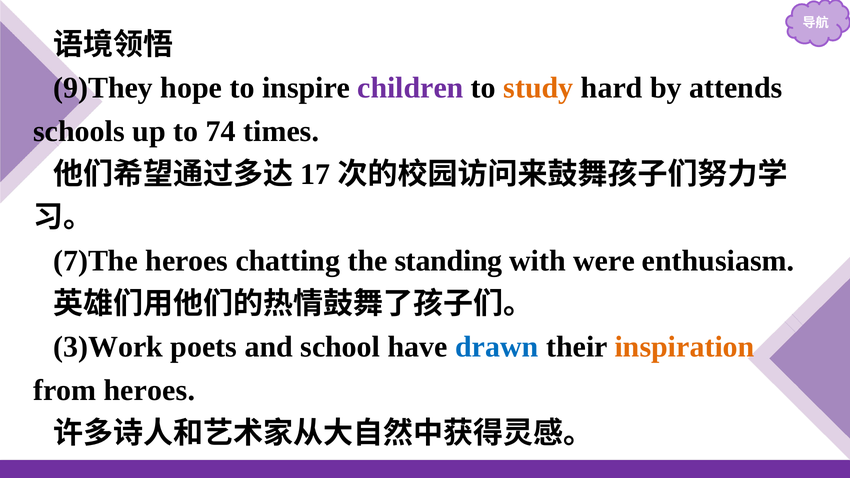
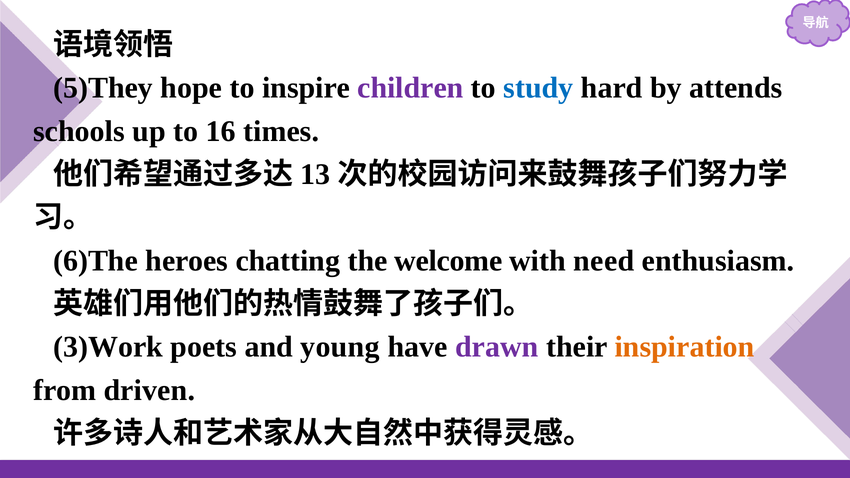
9)They: 9)They -> 5)They (103, 88)
study colour: orange -> blue (538, 88)
74: 74 -> 16 (221, 131)
17: 17 -> 13 (315, 174)
7)The: 7)The -> 6)The (95, 261)
standing: standing -> welcome (448, 261)
were: were -> need (604, 261)
school: school -> young (340, 347)
drawn colour: blue -> purple (497, 347)
from heroes: heroes -> driven (149, 390)
